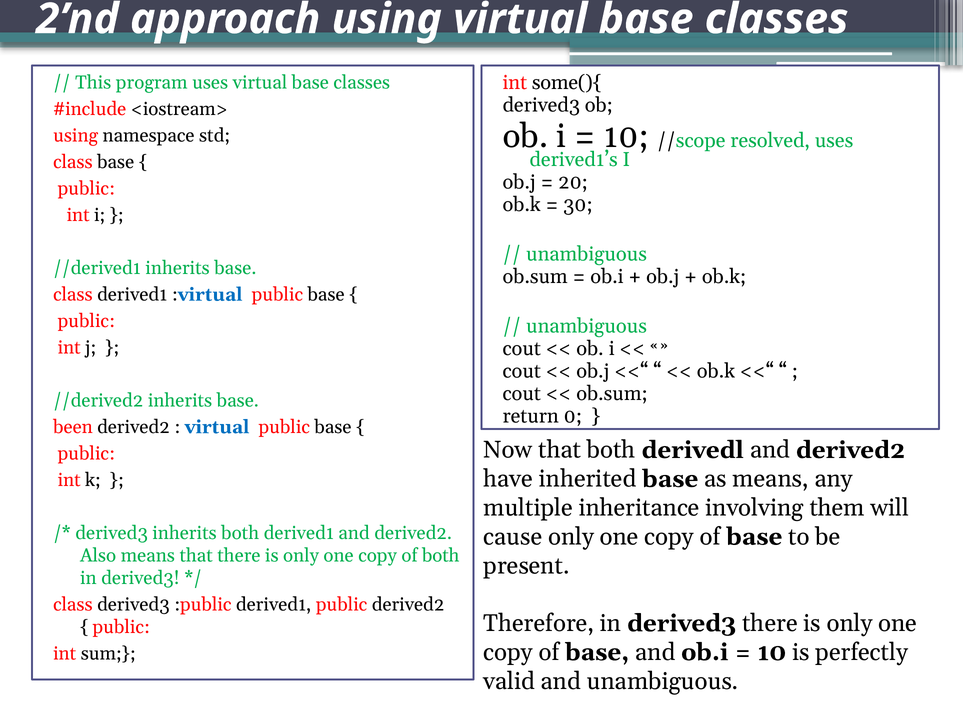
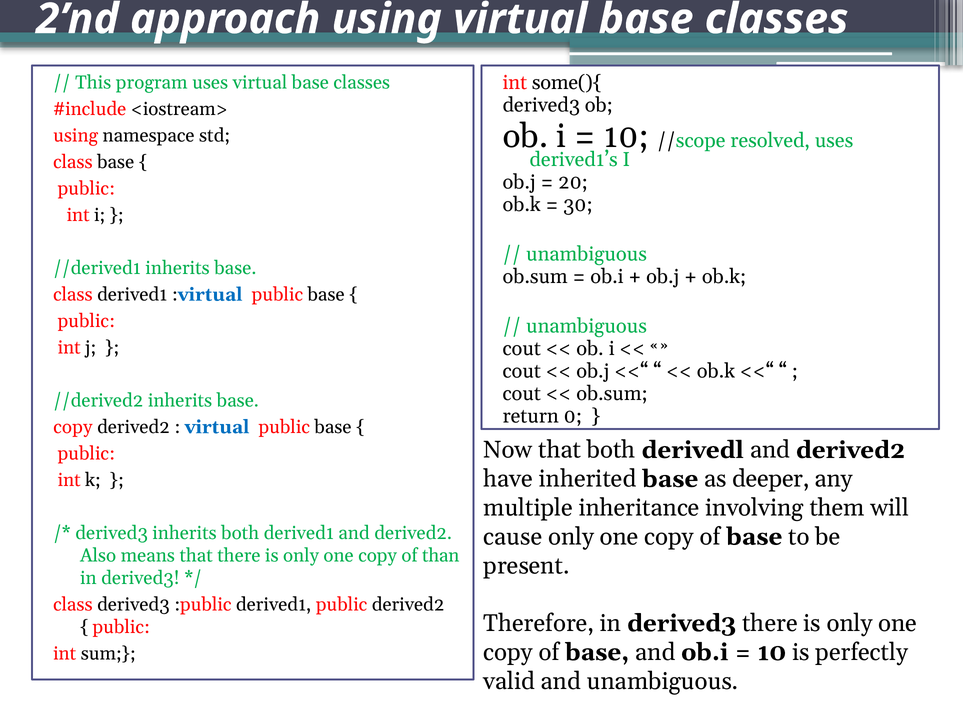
been: been -> copy (73, 427)
as means: means -> deeper (771, 479)
of both: both -> than (441, 556)
